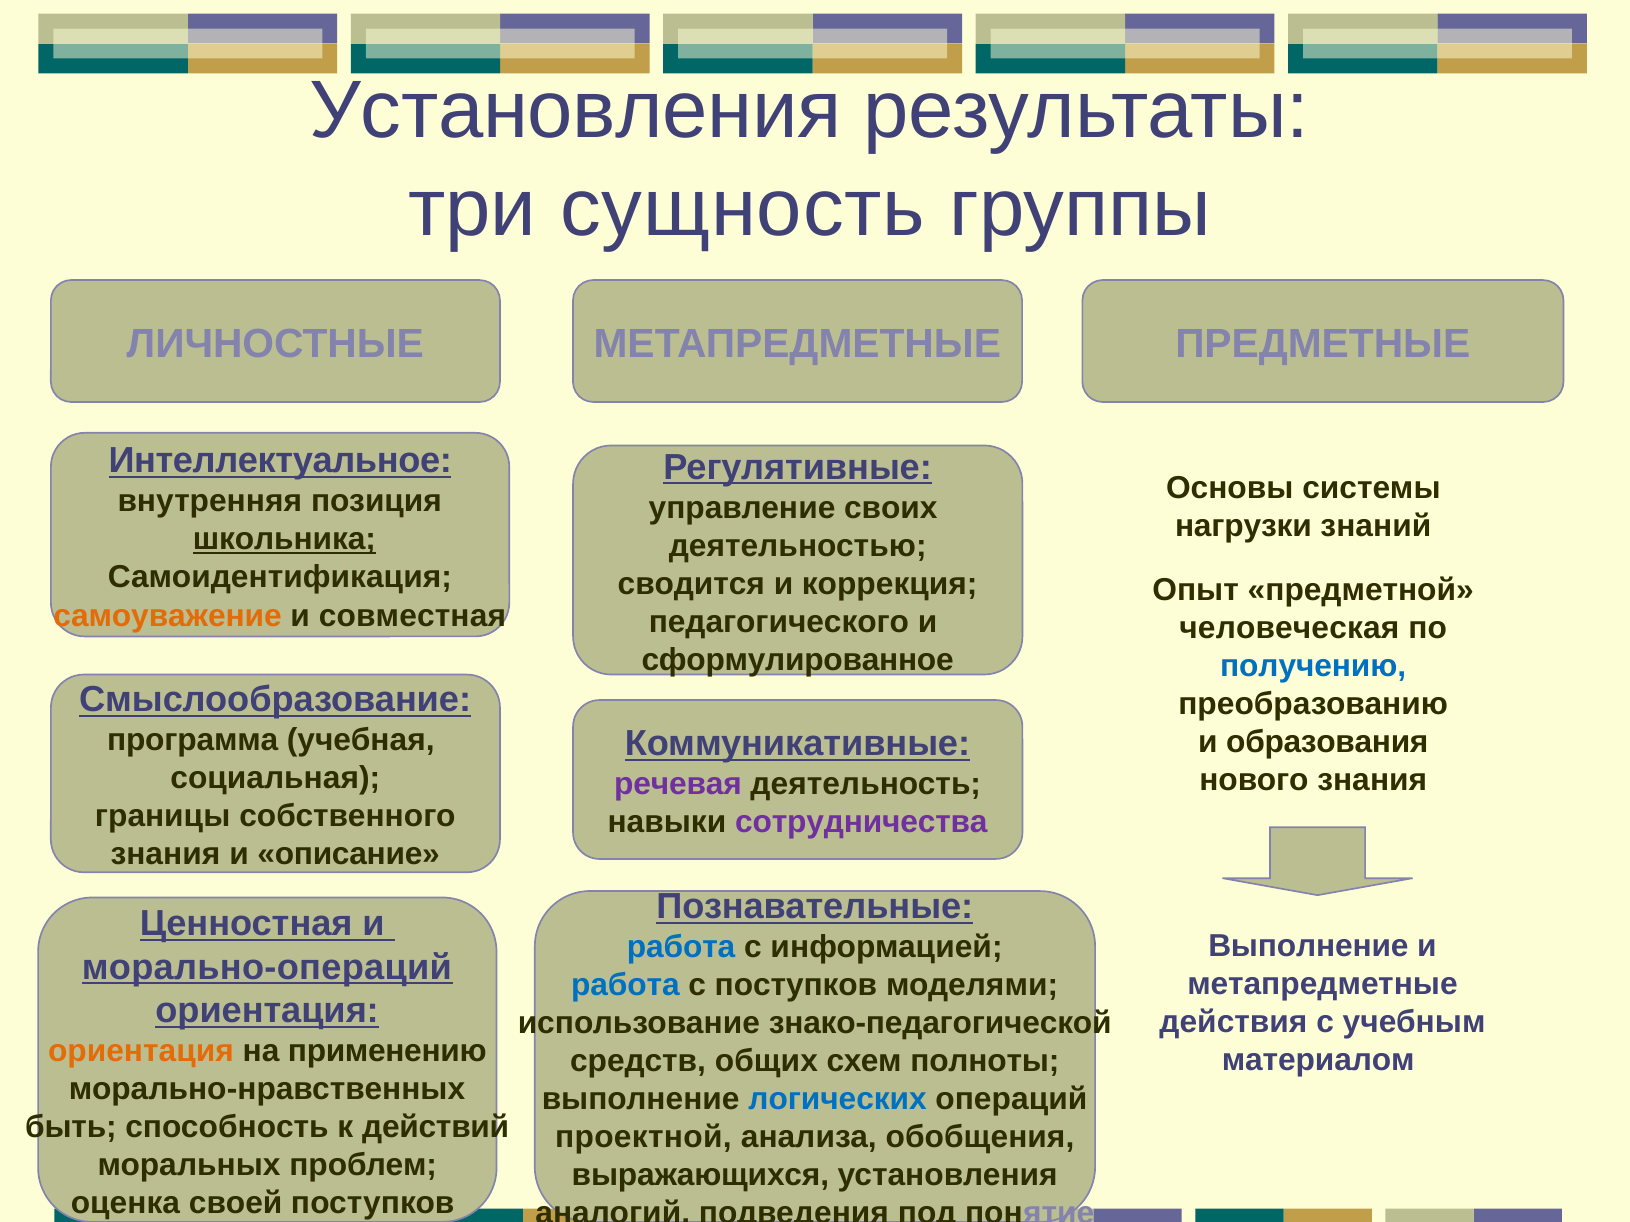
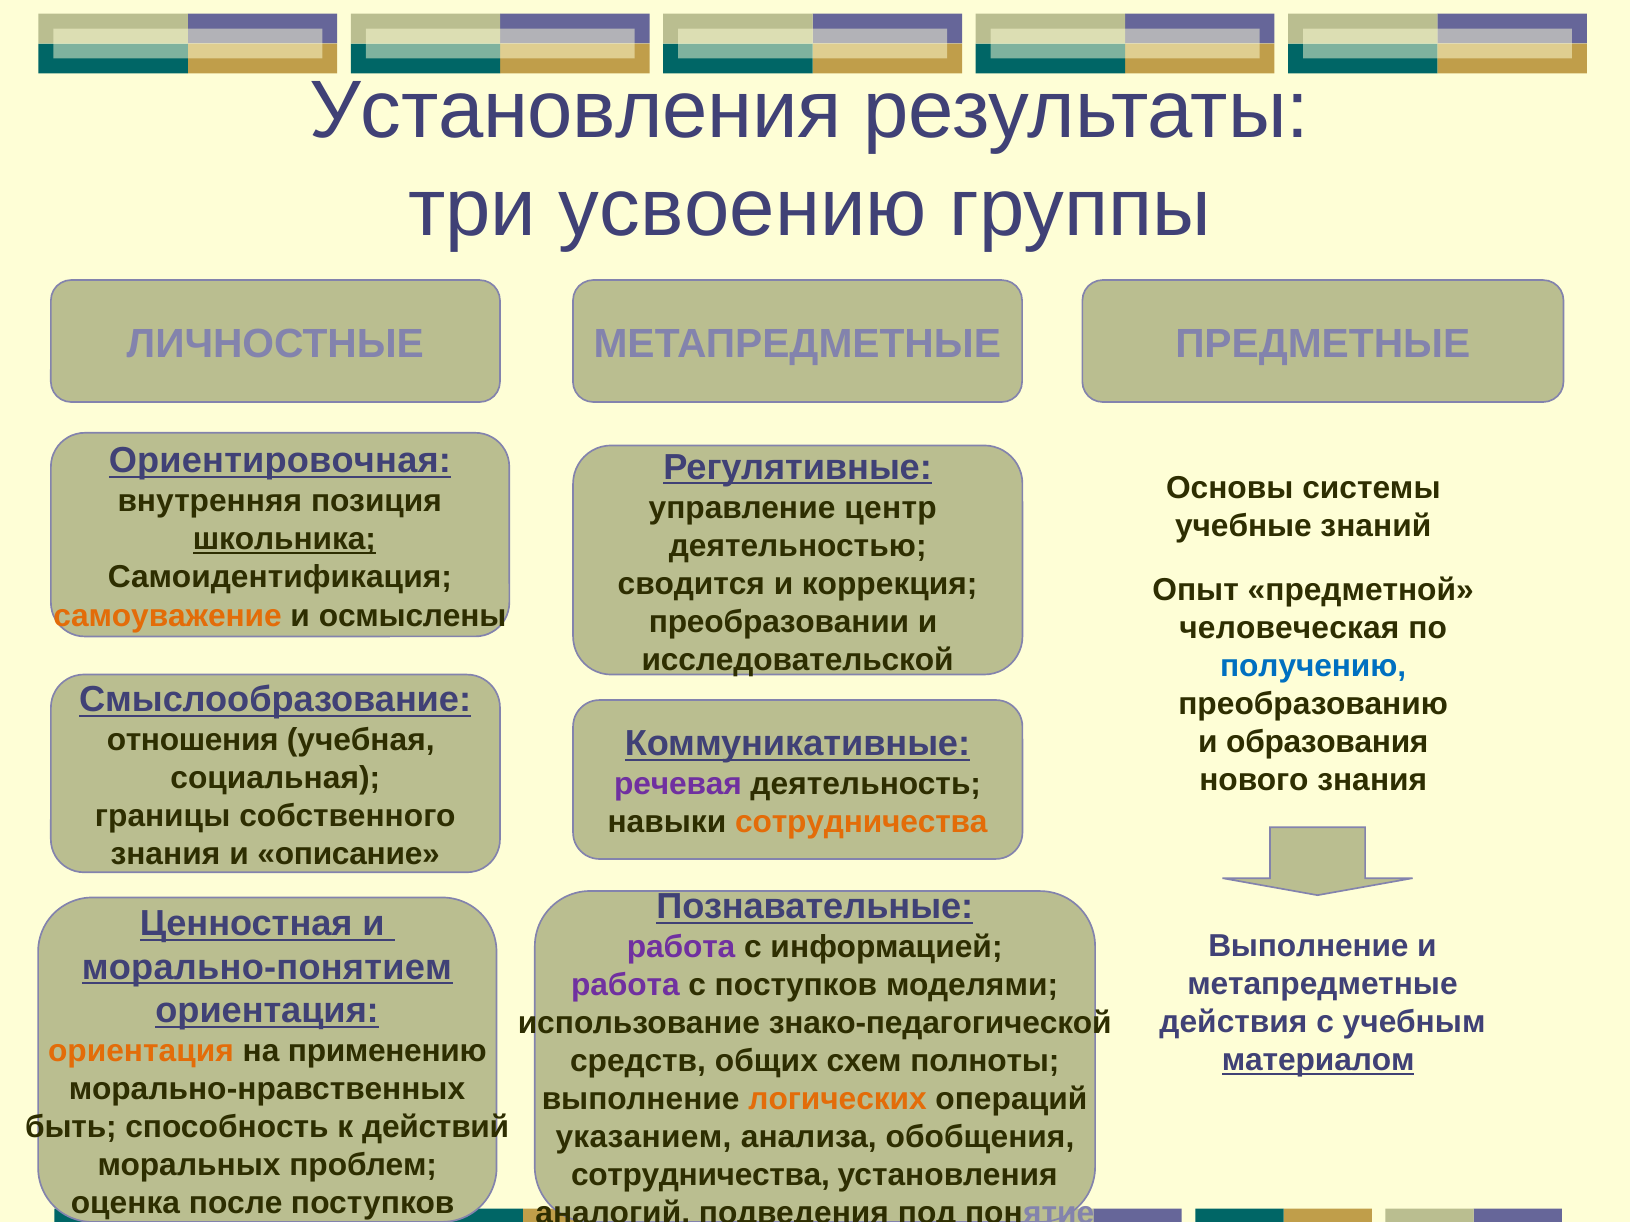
сущность: сущность -> усвоению (743, 208)
Интеллектуальное: Интеллектуальное -> Ориентировочная (280, 461)
своих: своих -> центр (891, 508)
нагрузки: нагрузки -> учебные (1243, 526)
совместная: совместная -> осмыслены (413, 616)
педагогического: педагогического -> преобразовании (779, 622)
сформулированное: сформулированное -> исследовательской (798, 660)
программа: программа -> отношения (193, 741)
сотрудничества colour: purple -> orange (861, 823)
работа colour: blue -> purple (681, 948)
морально-операций: морально-операций -> морально-понятием (267, 967)
работа colour: blue -> purple (625, 986)
материалом underline: none -> present (1318, 1061)
логических colour: blue -> orange (838, 1100)
проектной: проектной -> указанием (643, 1138)
выражающихся: выражающихся -> сотрудничества (700, 1176)
своей: своей -> после (236, 1204)
